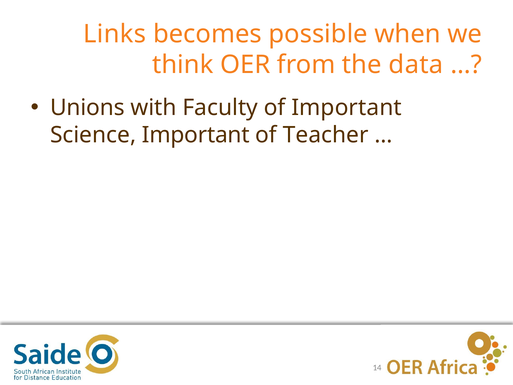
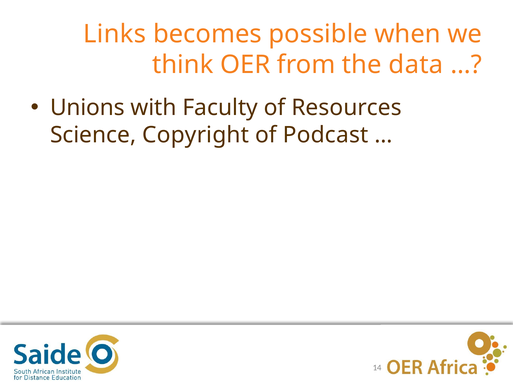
of Important: Important -> Resources (347, 108)
Science Important: Important -> Copyright (196, 135)
Teacher: Teacher -> Podcast (326, 135)
